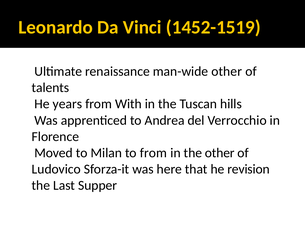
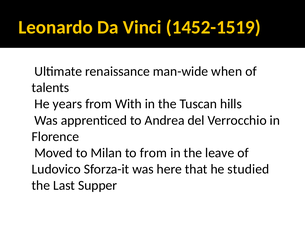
man-wide other: other -> when (227, 71)
the other: other -> leave (220, 153)
revision: revision -> studied (248, 169)
